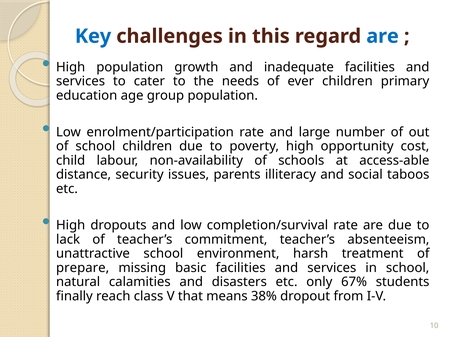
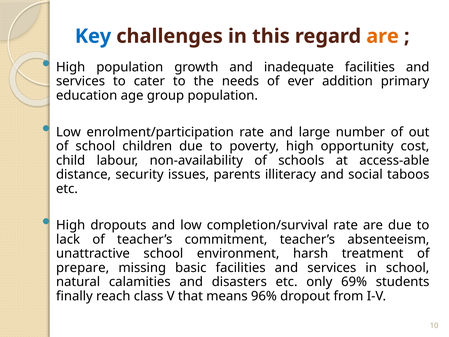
are colour: blue -> orange (383, 36)
ever children: children -> addition (347, 81)
67%: 67% -> 69% (354, 282)
38%: 38% -> 96% (264, 296)
